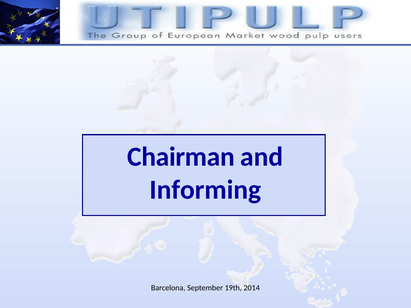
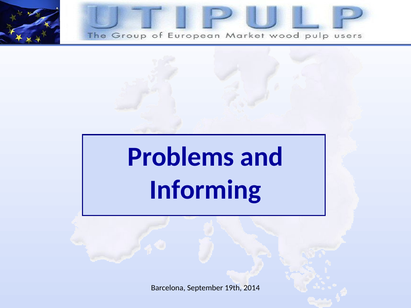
Chairman: Chairman -> Problems (181, 157)
